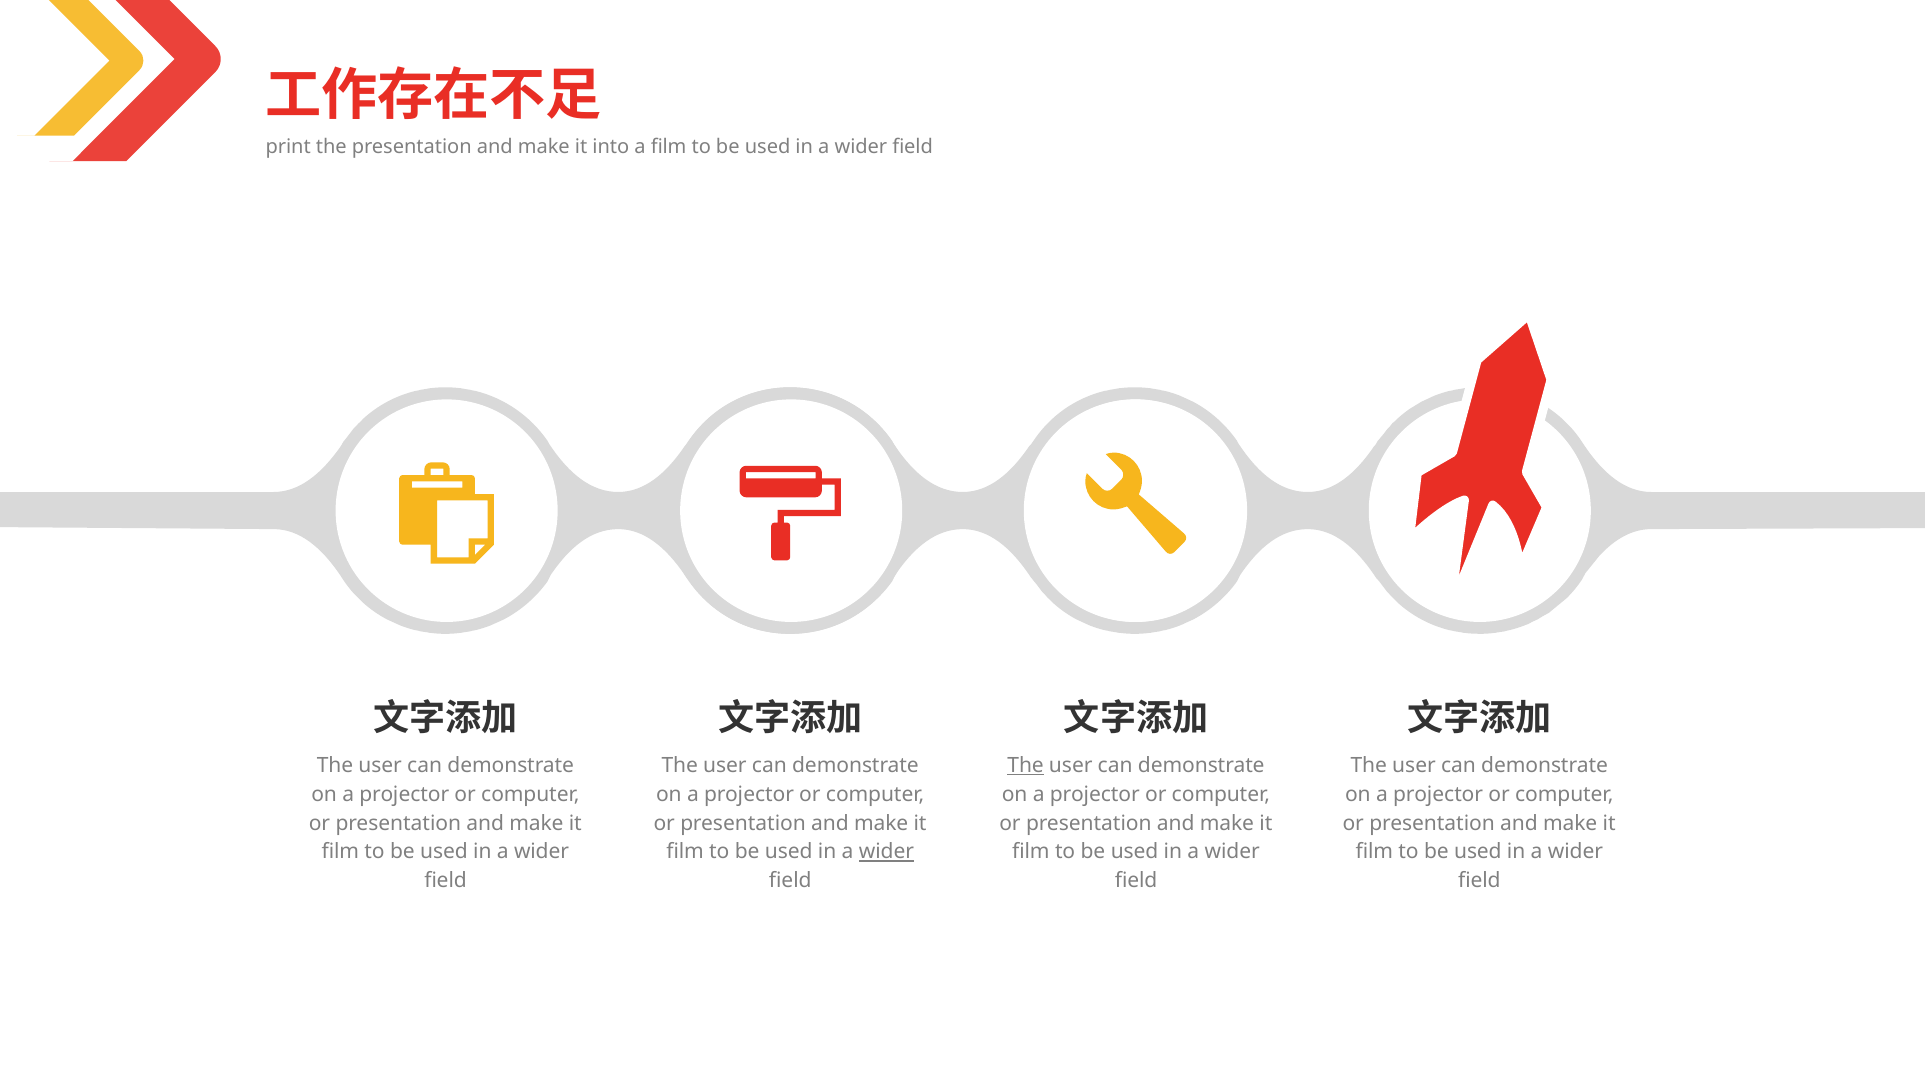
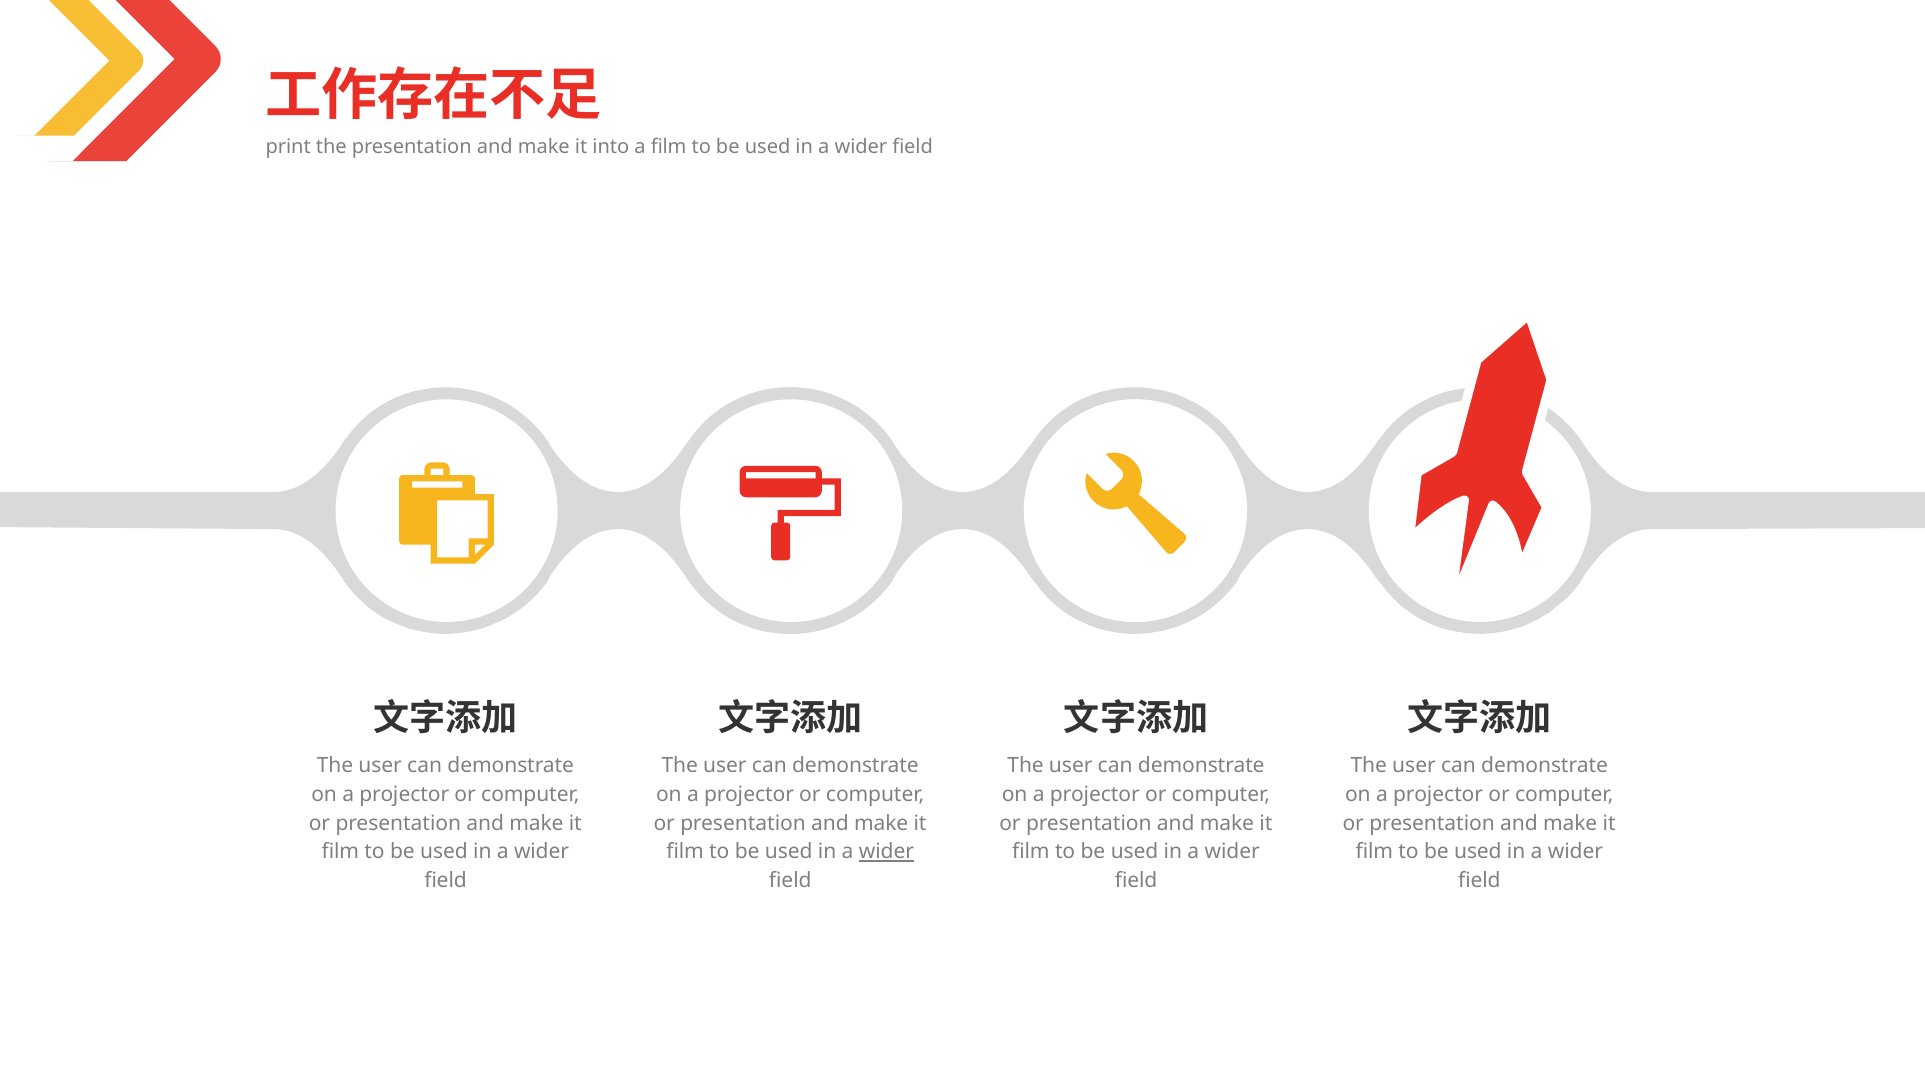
The underline: present -> none (1026, 765)
